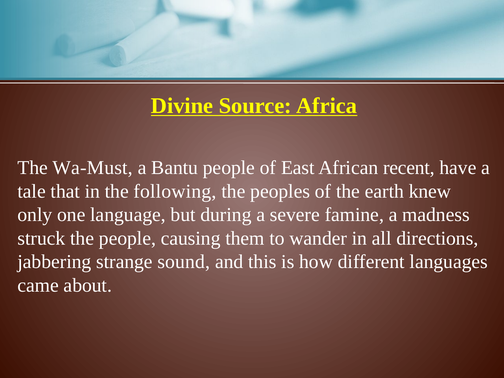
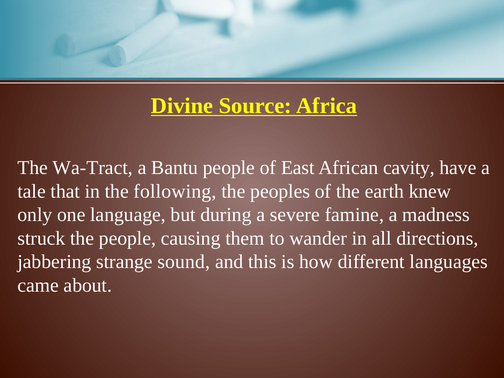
Wa-Must: Wa-Must -> Wa-Tract (93, 168)
recent: recent -> cavity (409, 168)
